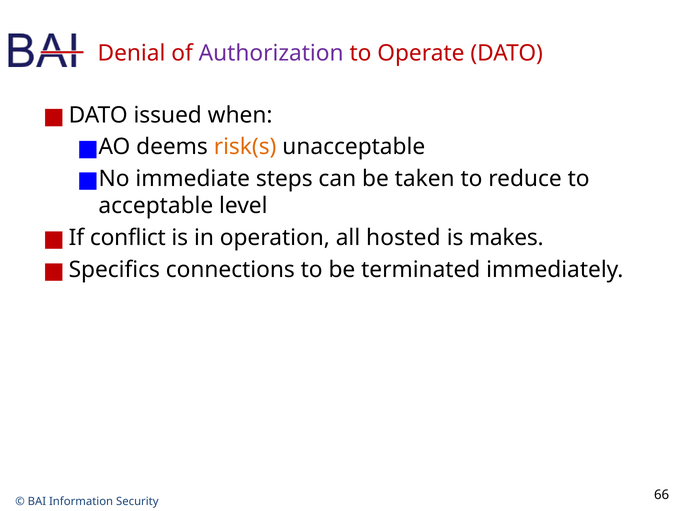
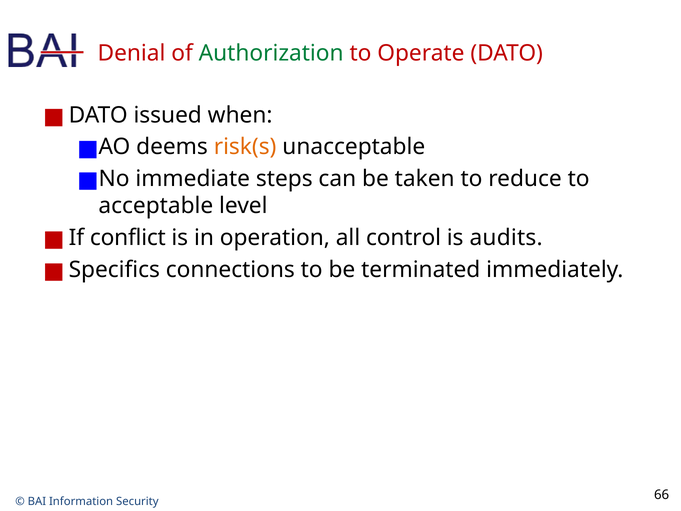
Authorization colour: purple -> green (271, 53)
hosted: hosted -> control (404, 238)
makes: makes -> audits (506, 238)
